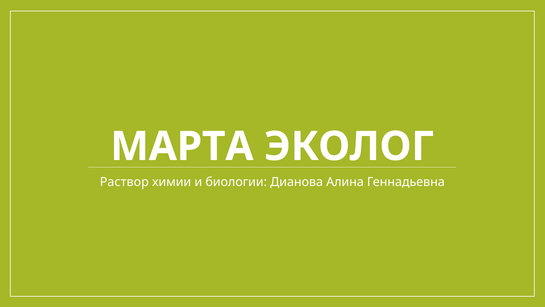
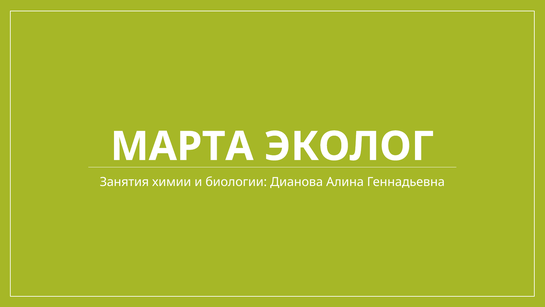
Раствор: Раствор -> Занятия (124, 182)
